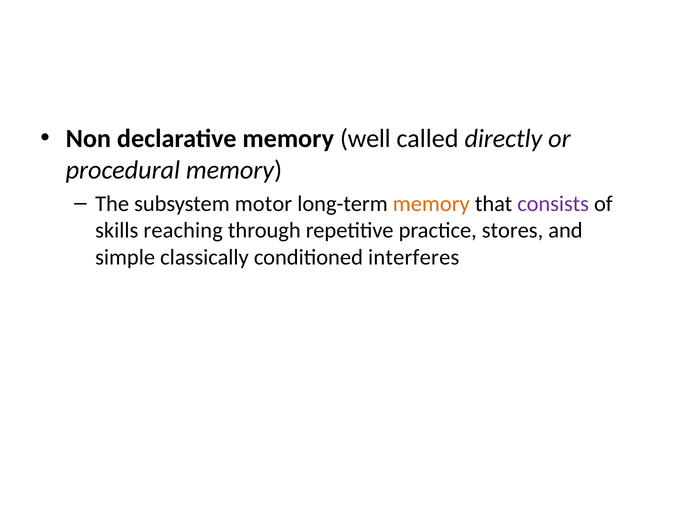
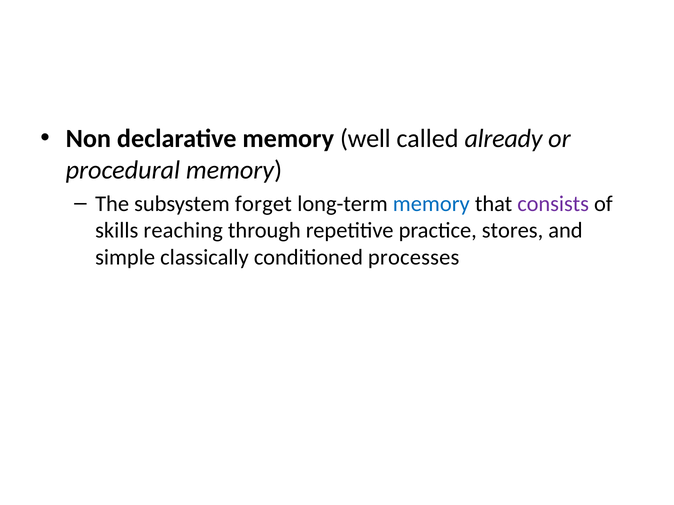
directly: directly -> already (504, 139)
motor: motor -> forget (263, 204)
memory colour: orange -> blue (431, 204)
interferes: interferes -> processes (414, 258)
